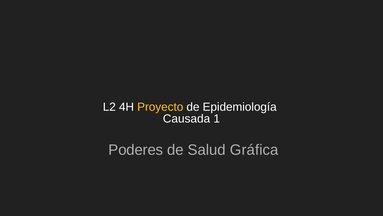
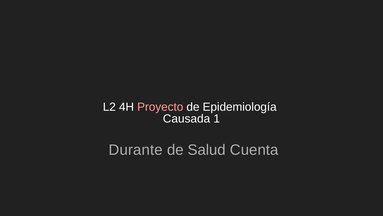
Proyecto colour: yellow -> pink (160, 107)
Poderes: Poderes -> Durante (136, 150)
Gráfica: Gráfica -> Cuenta (254, 150)
